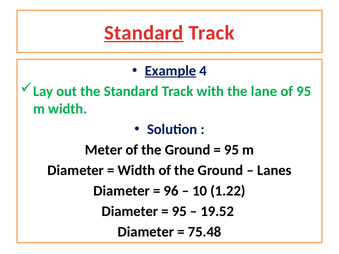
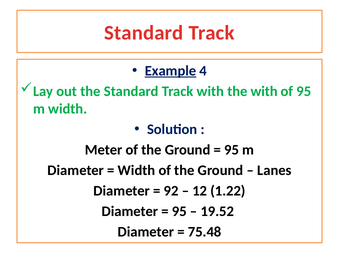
Standard underline: present -> none (144, 33)
the lane: lane -> with (264, 91)
96: 96 -> 92 (171, 191)
10: 10 -> 12 (200, 191)
